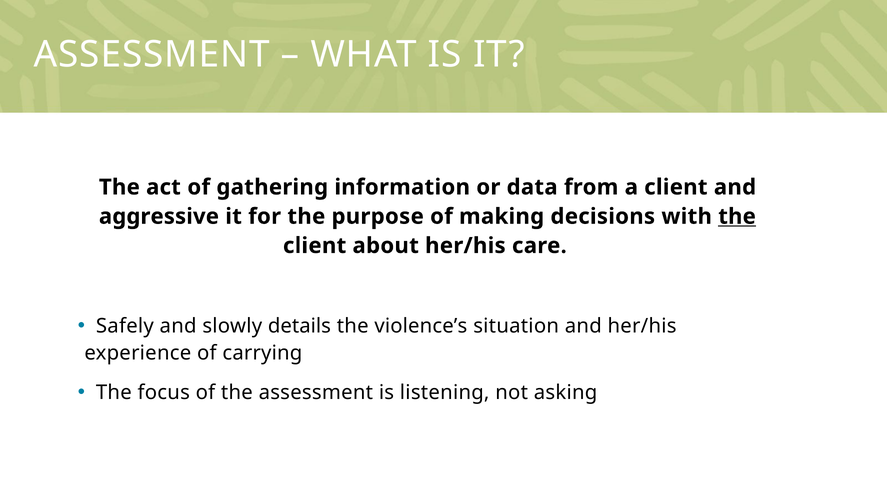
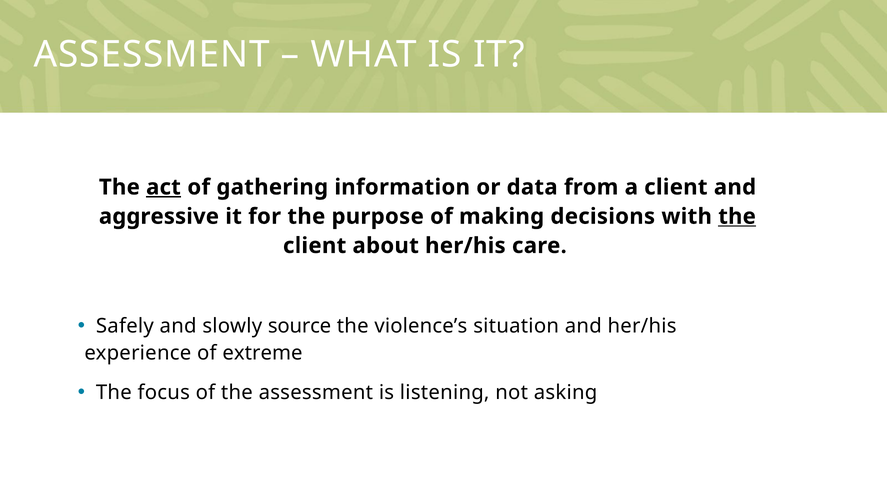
act underline: none -> present (163, 187)
details: details -> source (300, 326)
carrying: carrying -> extreme (262, 353)
